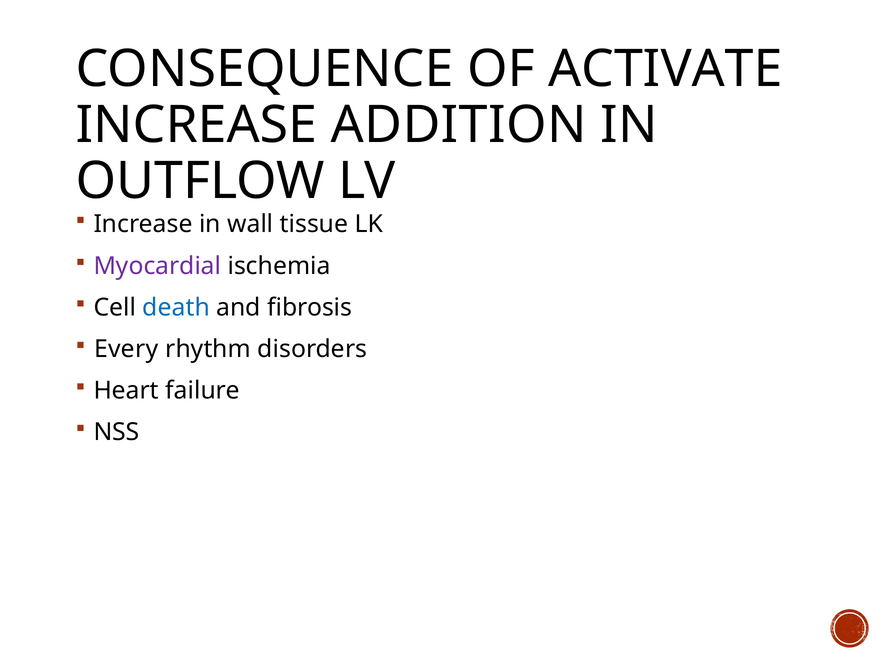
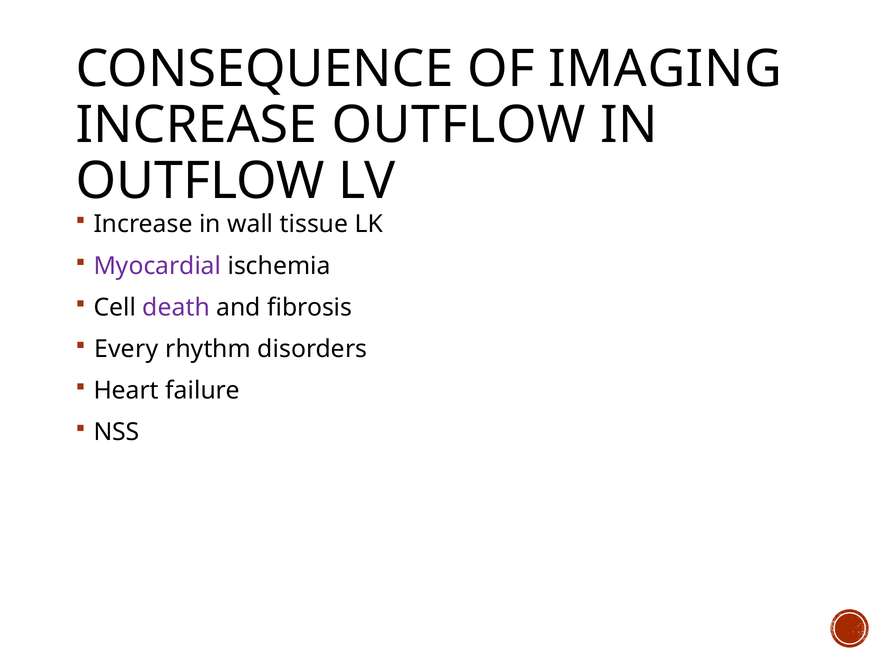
ACTIVATE: ACTIVATE -> IMAGING (665, 69)
INCREASE ADDITION: ADDITION -> OUTFLOW (459, 125)
death colour: blue -> purple (176, 308)
